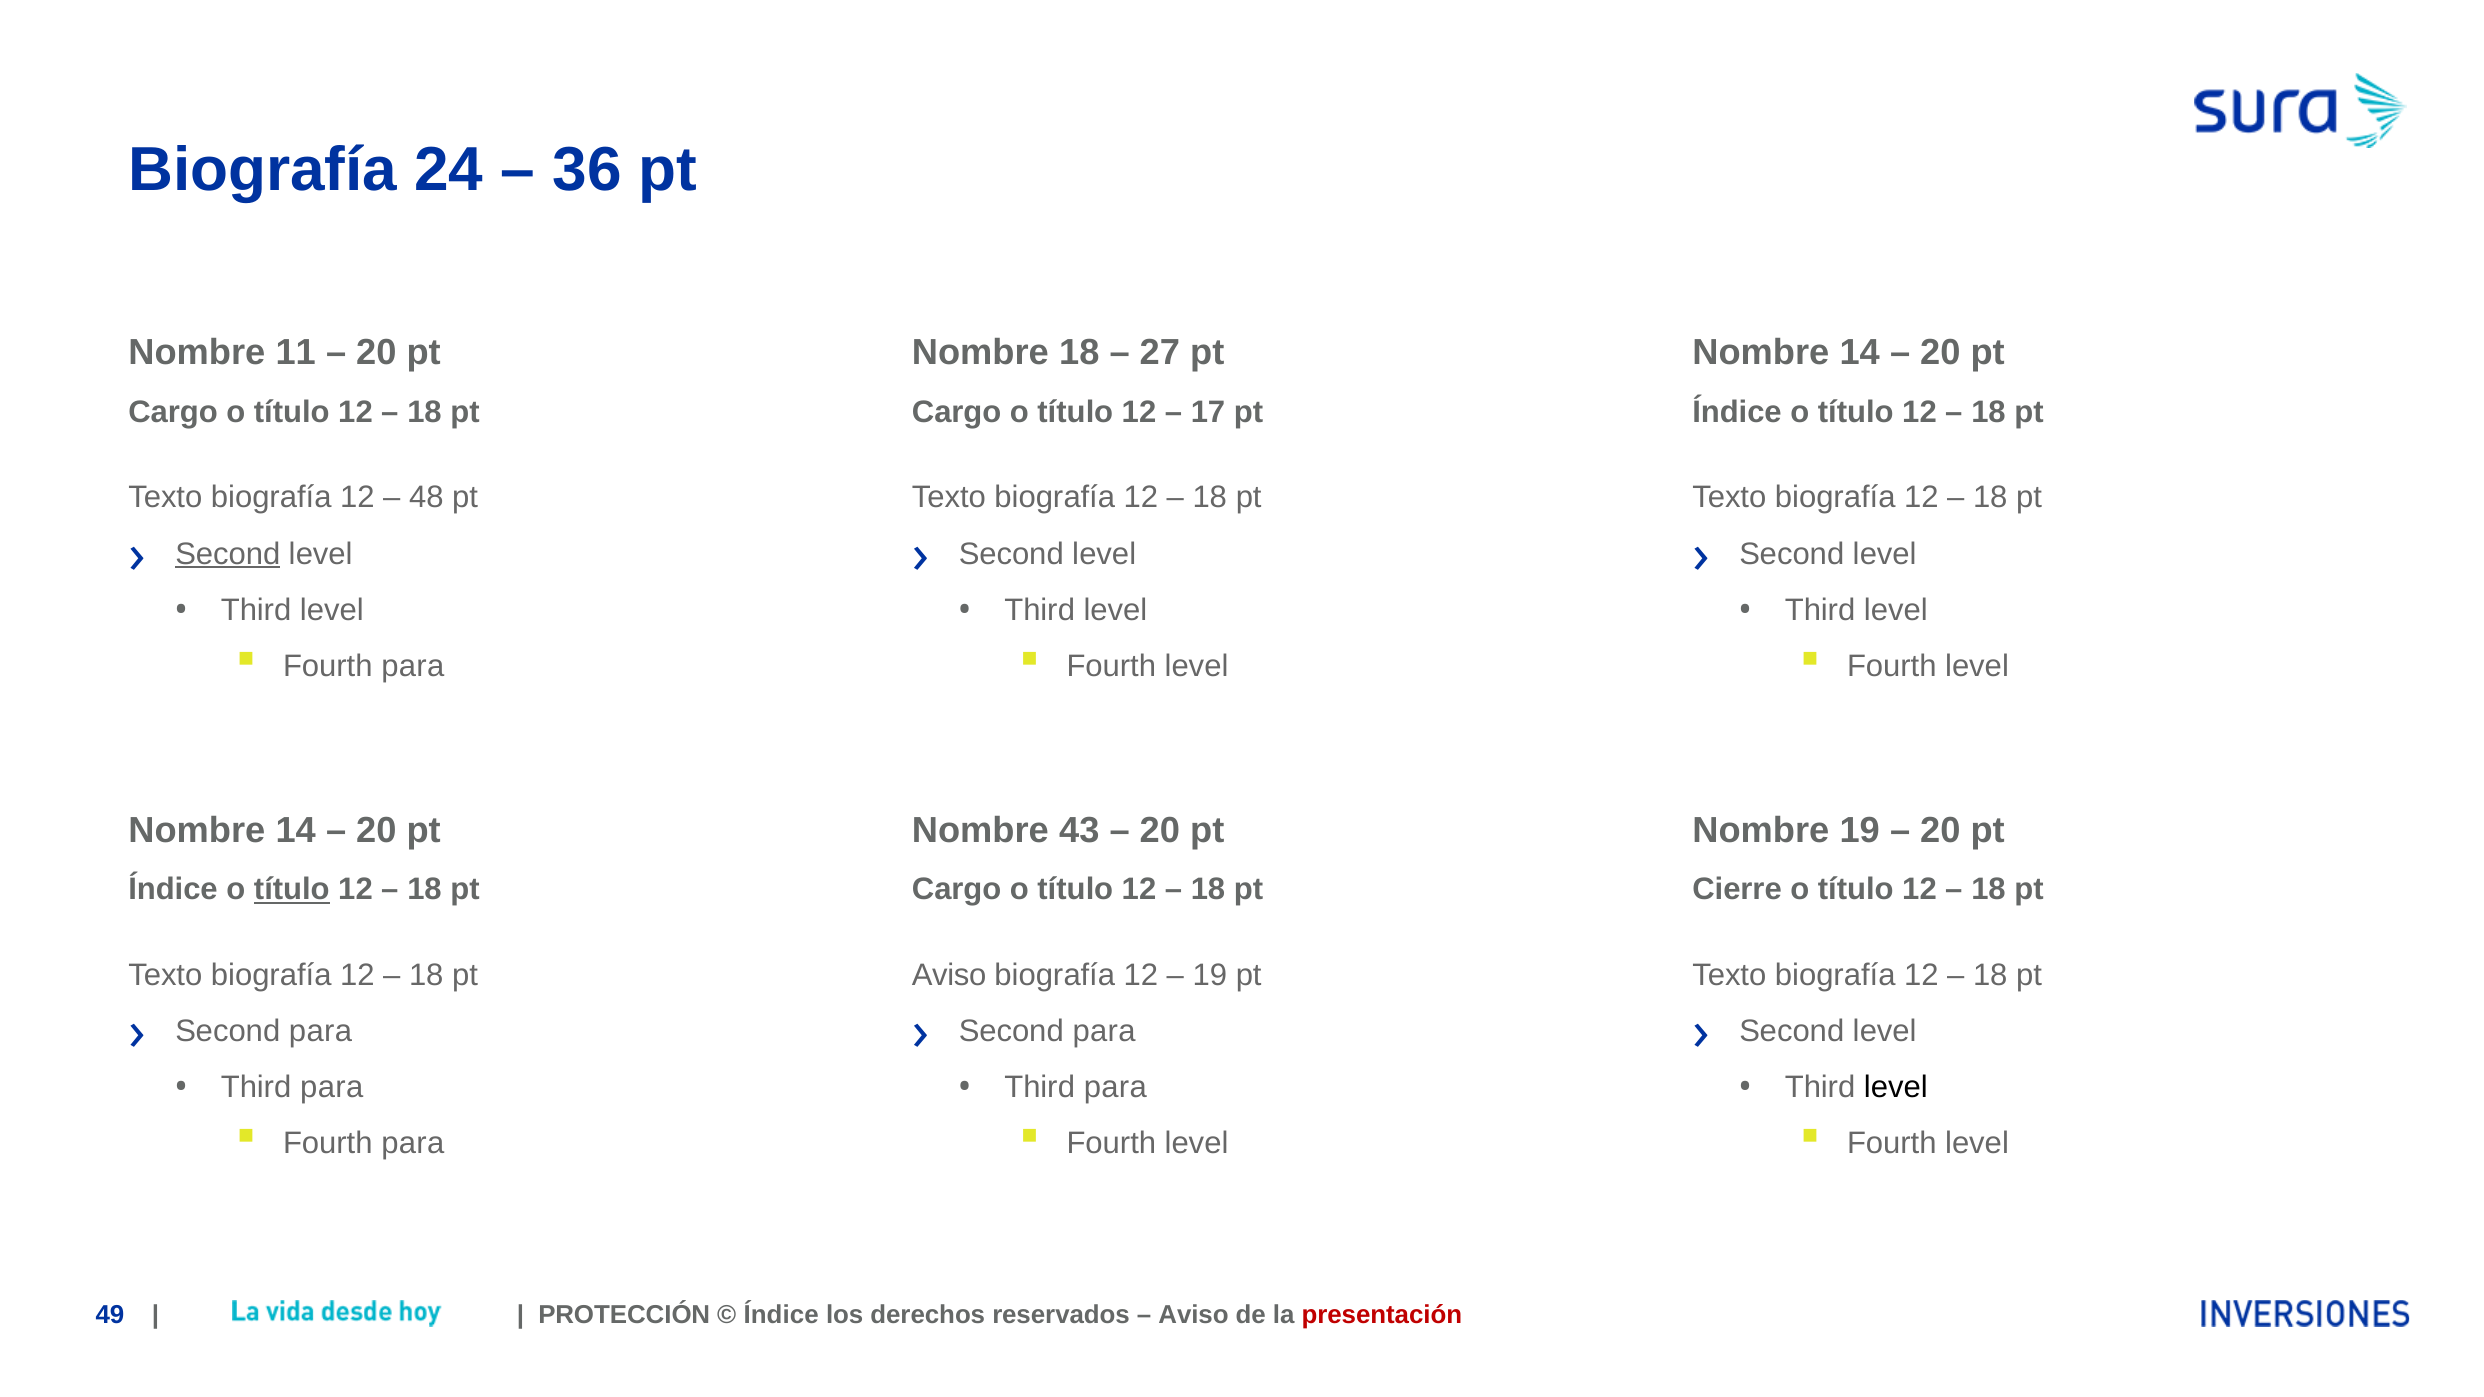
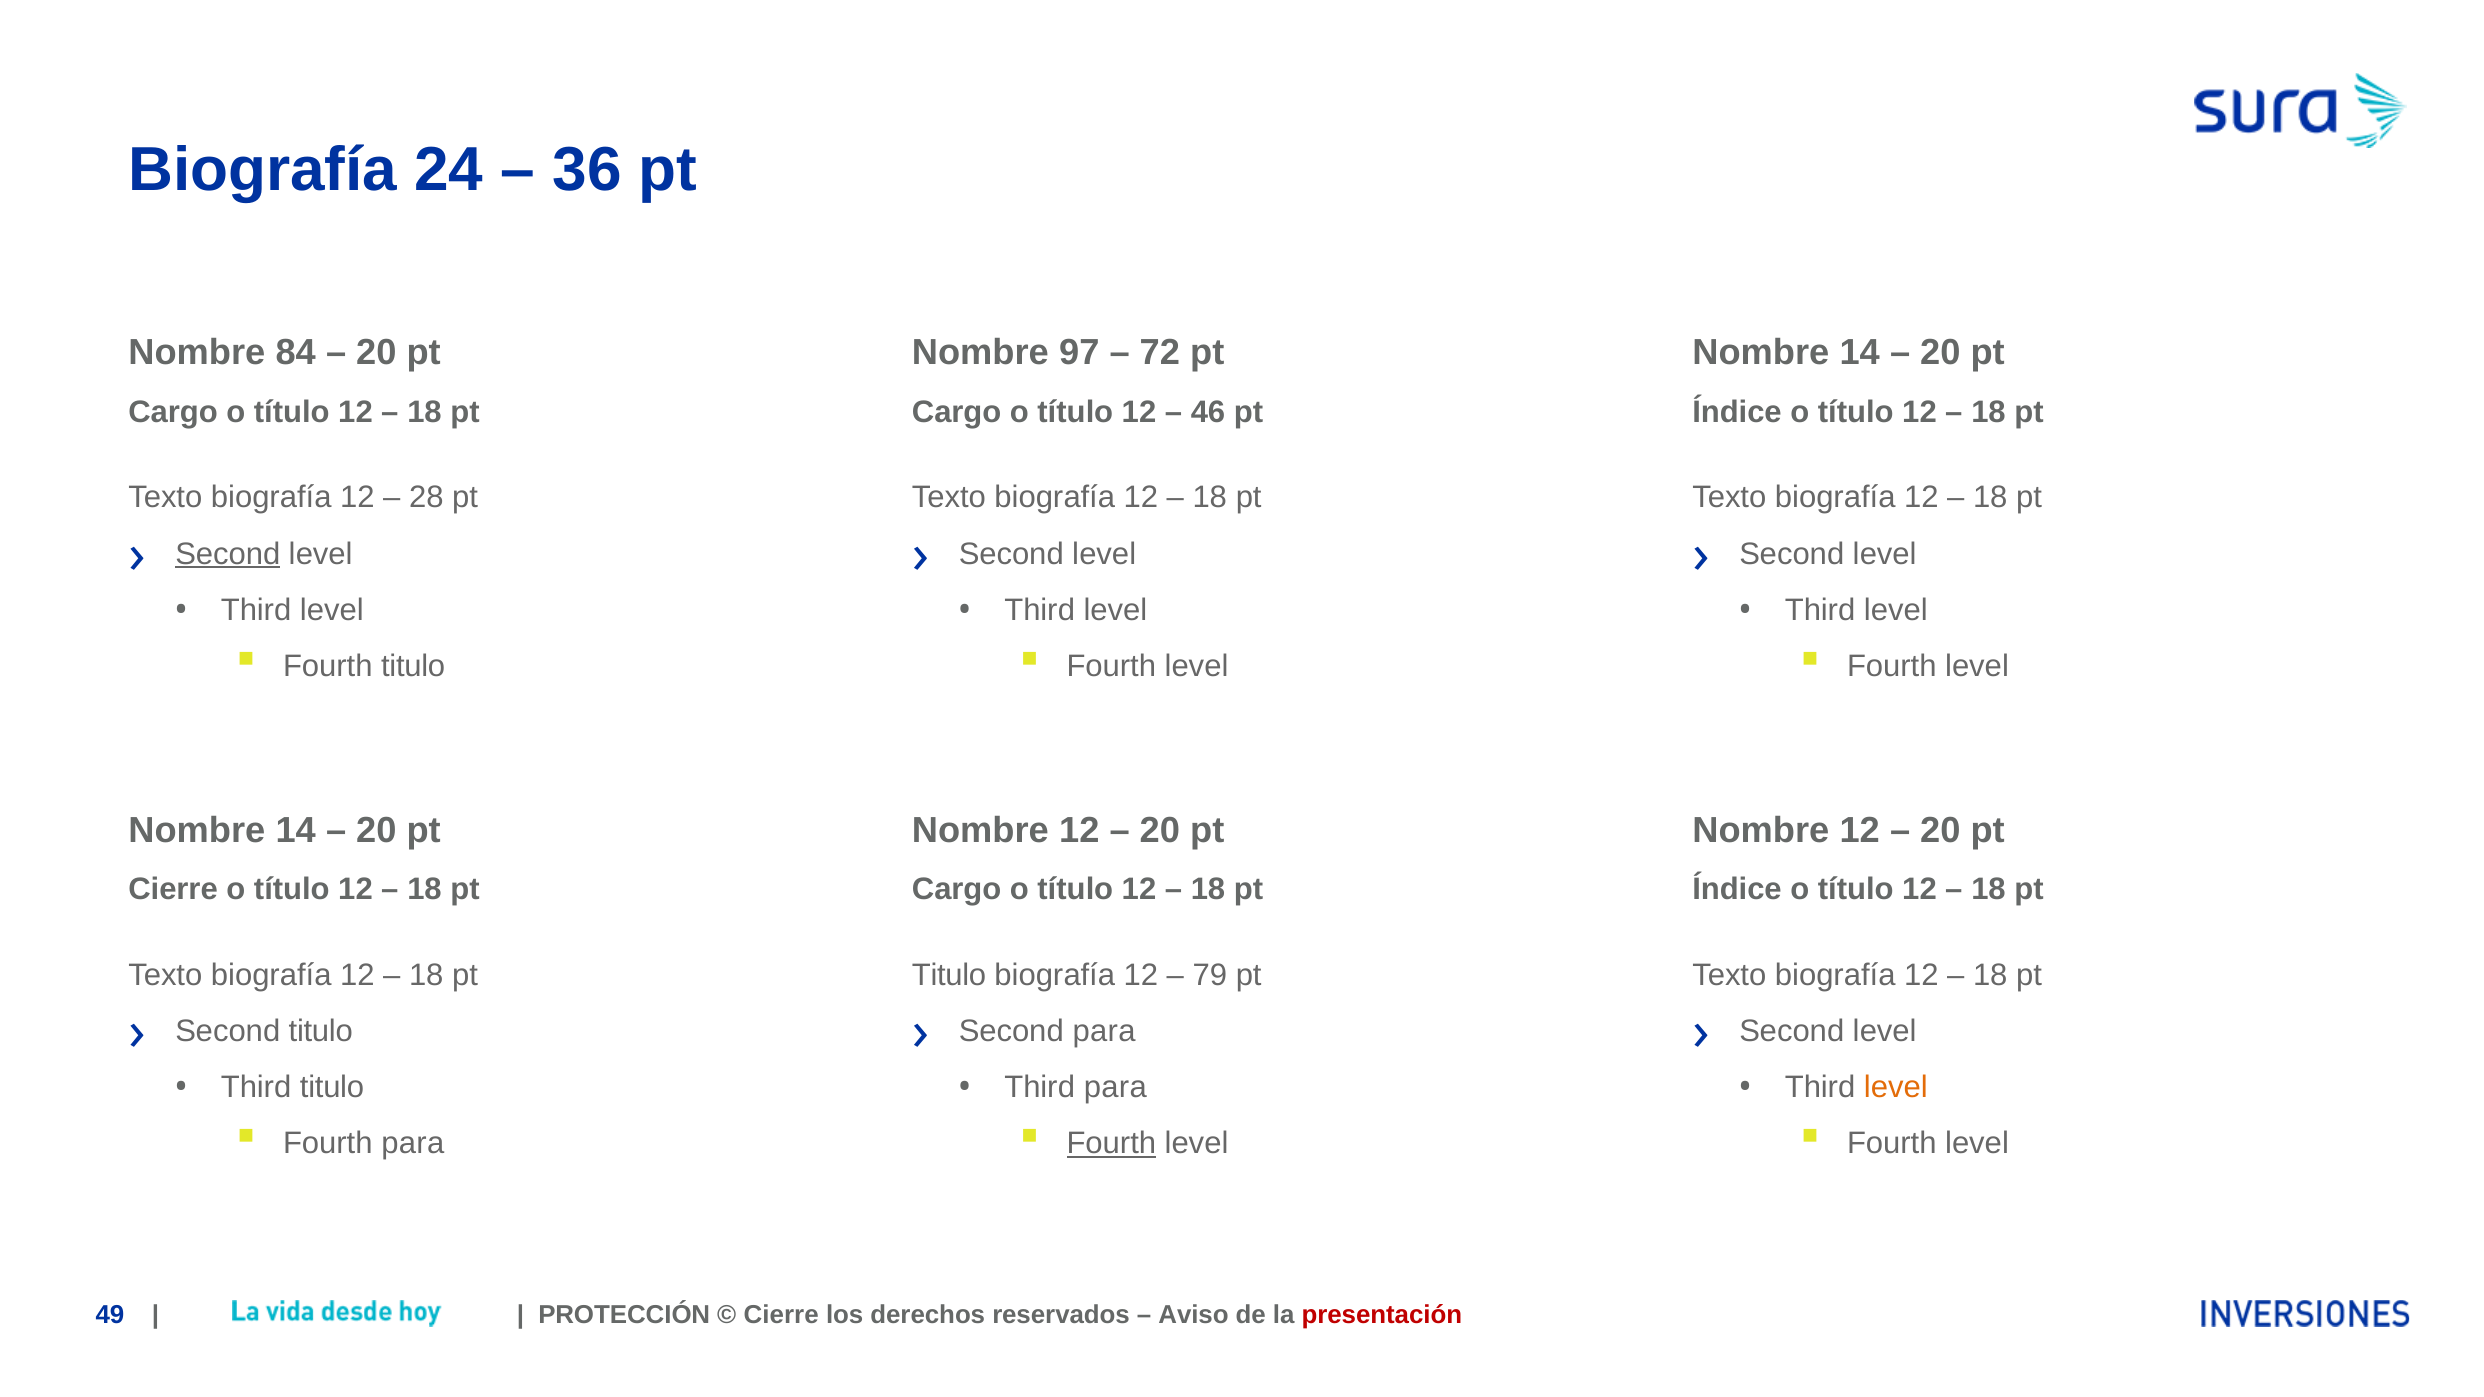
11: 11 -> 84 (296, 353)
Nombre 18: 18 -> 97 (1079, 353)
27: 27 -> 72 (1160, 353)
17: 17 -> 46 (1208, 412)
48: 48 -> 28 (426, 498)
para: para -> titulo (413, 666)
43: 43 -> 12 (1079, 831)
19: 19 -> 12 (1860, 831)
Índice: Índice -> Cierre (173, 890)
título underline: present -> none (292, 890)
Cierre: Cierre -> Índice (1737, 890)
Aviso: Aviso -> Titulo (949, 976)
19: 19 -> 79 (1210, 976)
para: para -> titulo (321, 1032)
para: para -> titulo (332, 1088)
level colour: black -> orange (1896, 1088)
Fourth underline: none -> present (1111, 1144)
Índice: Índice -> Cierre (781, 1315)
